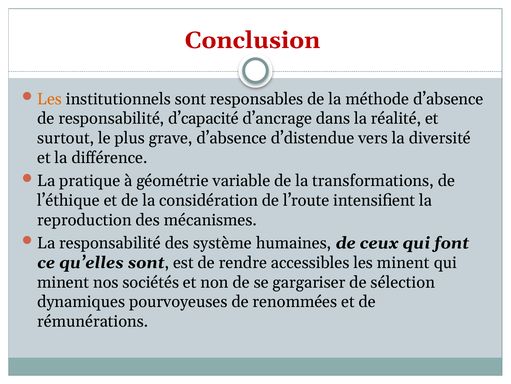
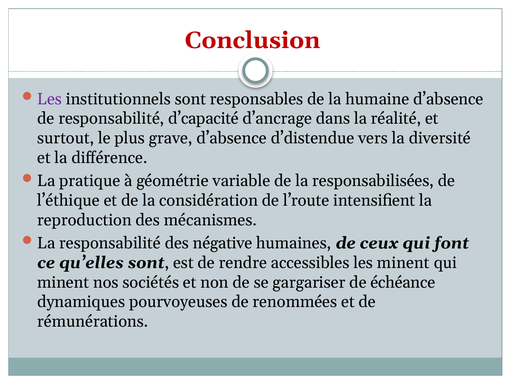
Les colour: orange -> purple (50, 99)
méthode: méthode -> humaine (377, 99)
transformations: transformations -> responsabilisées (373, 180)
système: système -> négative (223, 243)
sélection: sélection -> échéance (403, 282)
